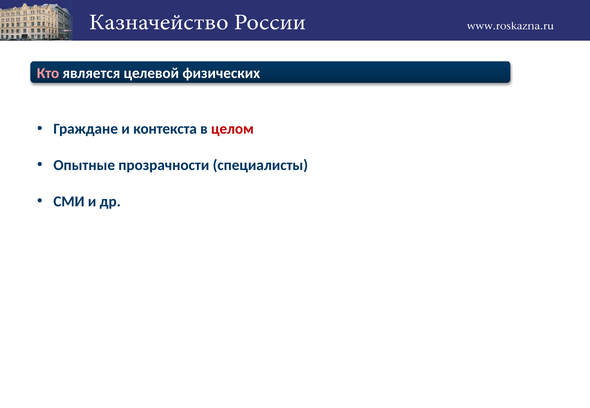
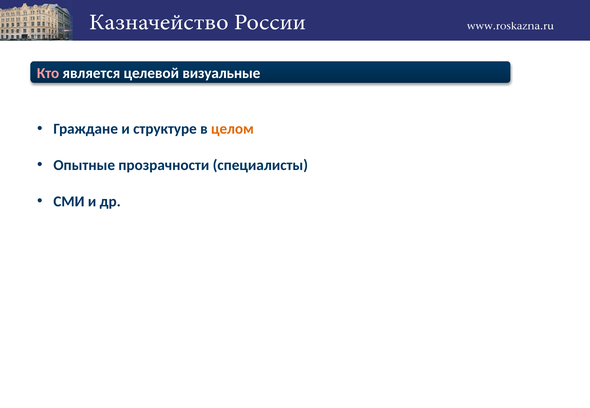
физических: физических -> визуальные (221, 73)
контекста: контекста -> структуре (165, 129)
целом colour: red -> orange (232, 129)
